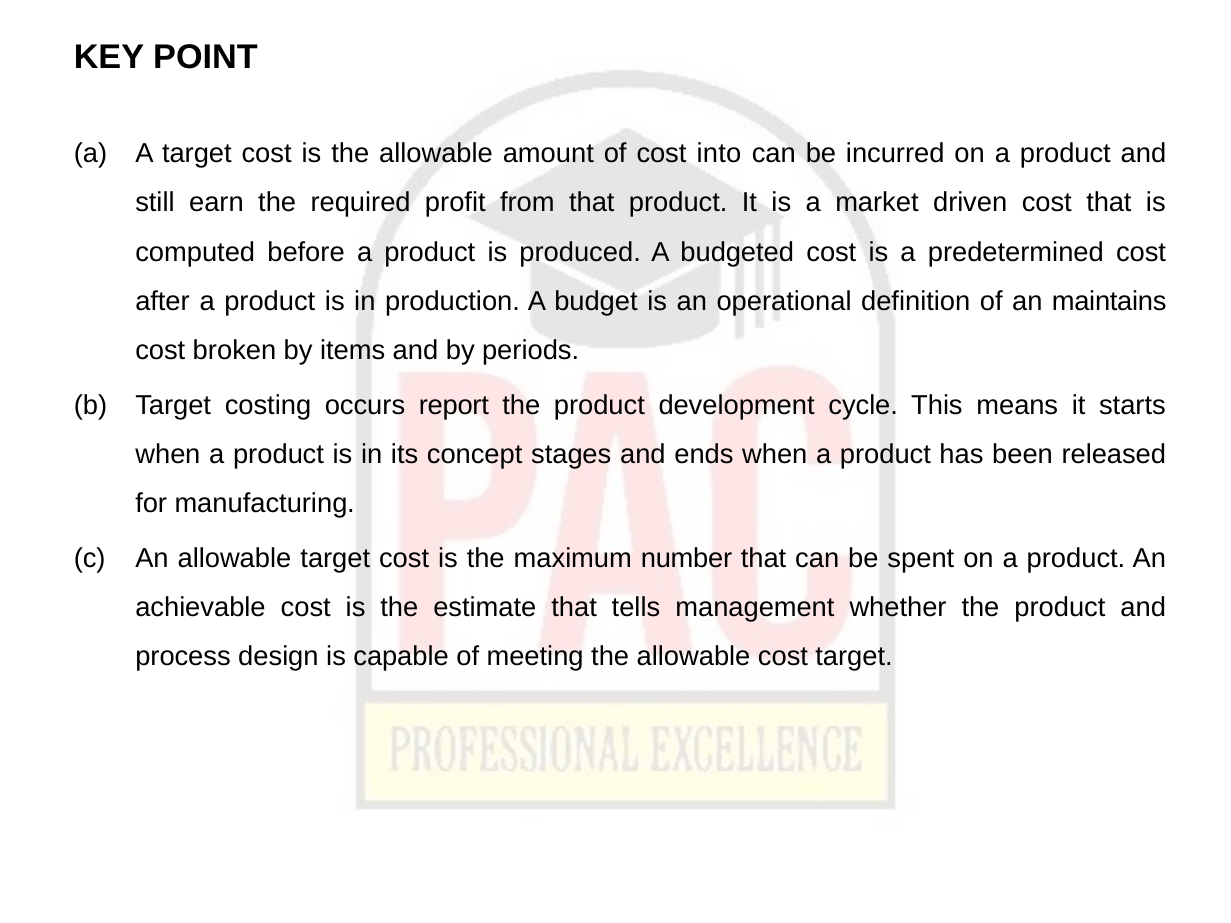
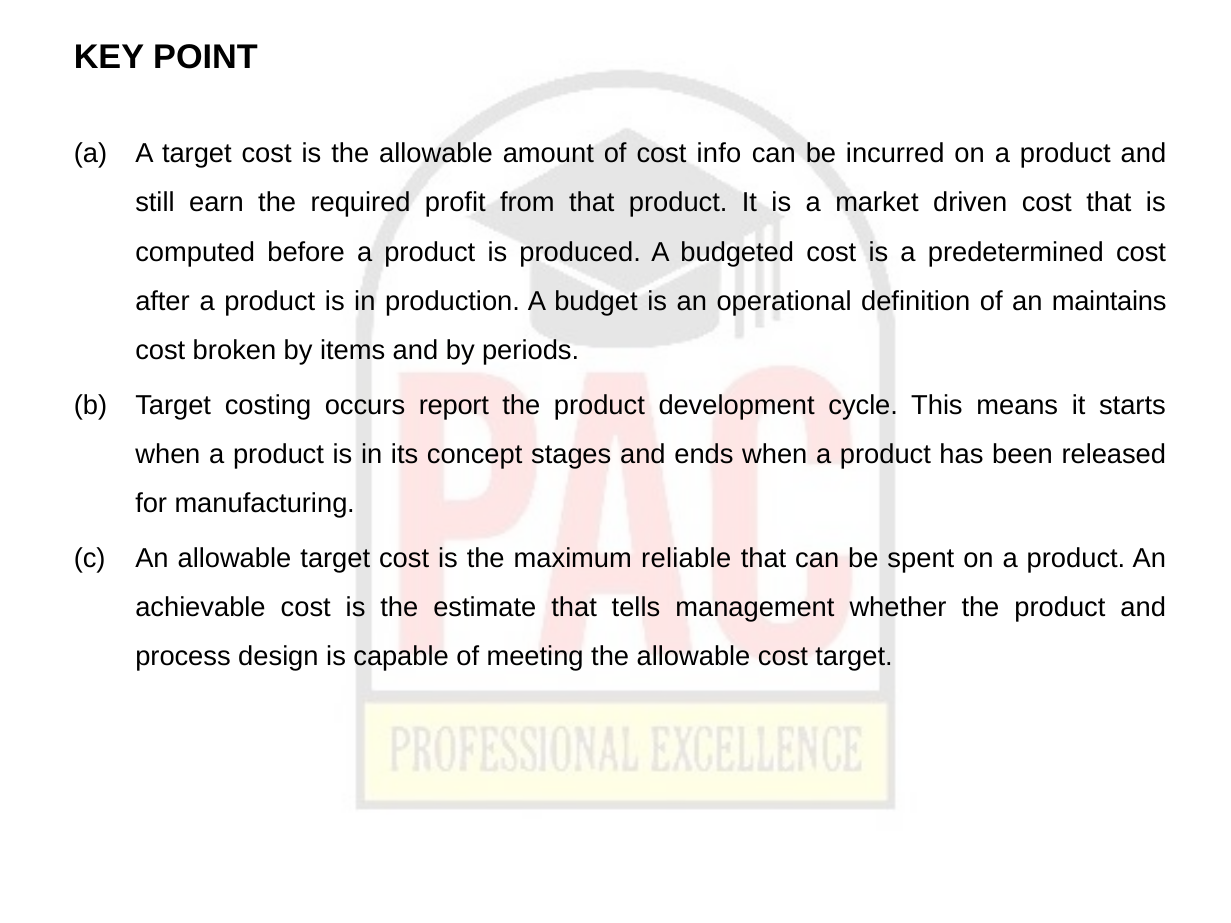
into: into -> info (719, 154)
number: number -> reliable (686, 558)
